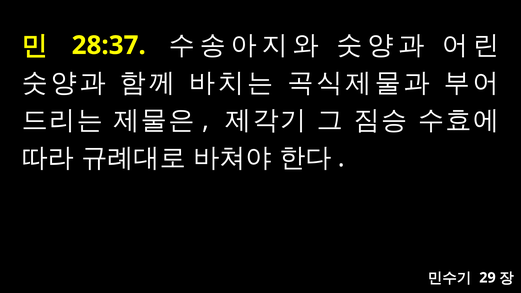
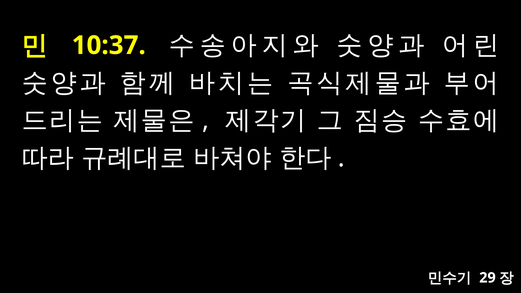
28:37: 28:37 -> 10:37 (109, 45)
